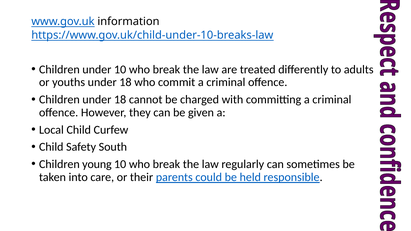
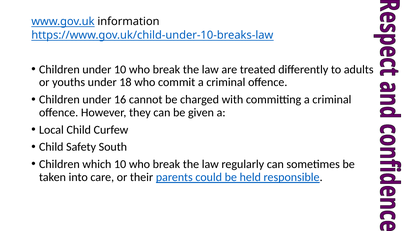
Children under 18: 18 -> 16 (120, 100)
young: young -> which (97, 164)
